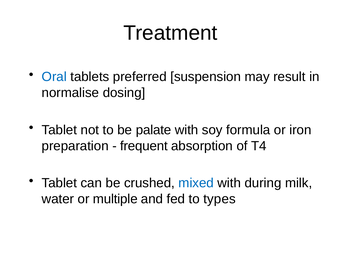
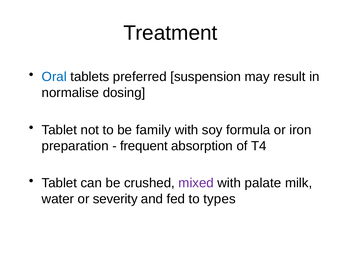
palate: palate -> family (153, 130)
mixed colour: blue -> purple (196, 183)
during: during -> palate (263, 183)
multiple: multiple -> severity (115, 199)
